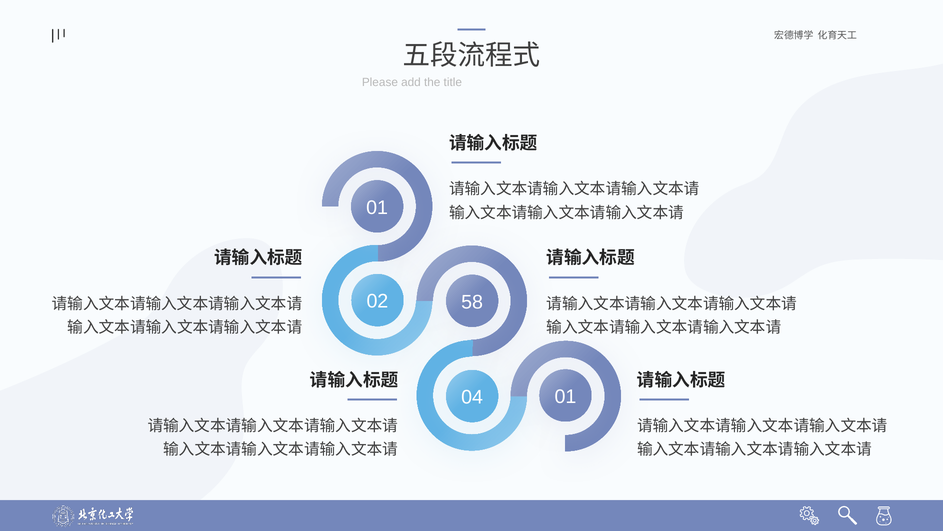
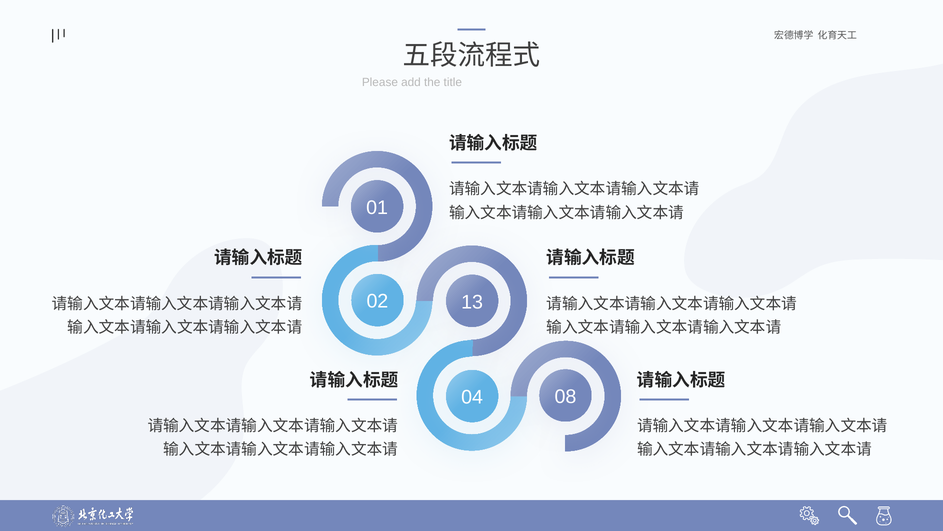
58: 58 -> 13 (472, 302)
04 01: 01 -> 08 (565, 396)
